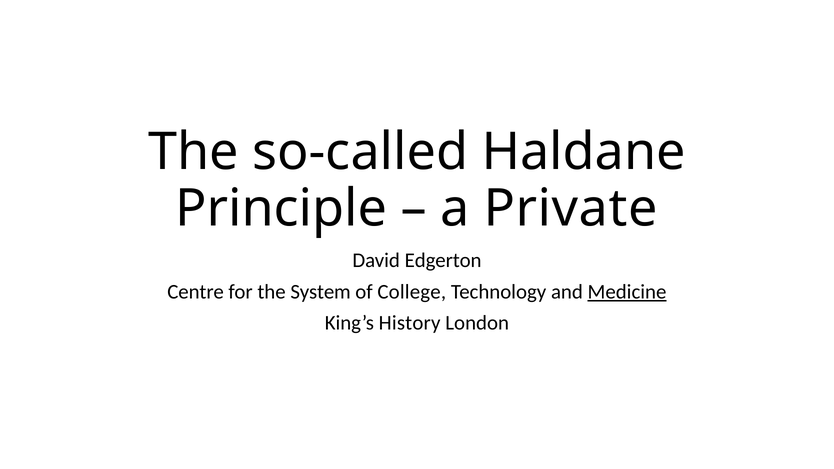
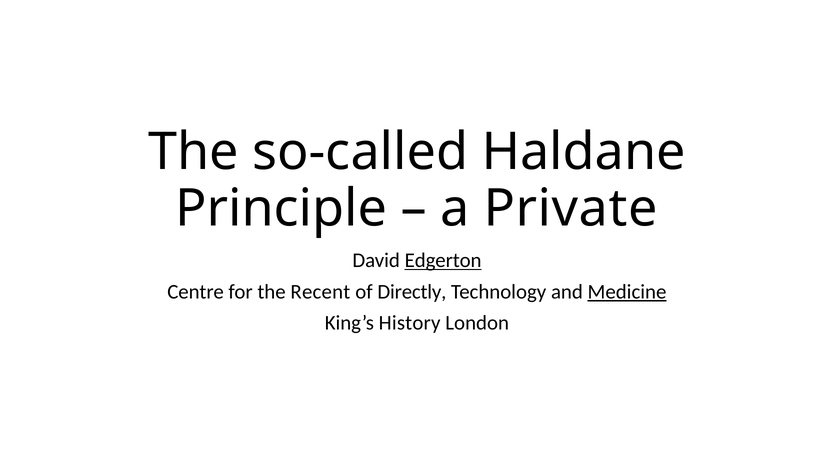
Edgerton underline: none -> present (443, 261)
System: System -> Recent (320, 292)
College: College -> Directly (412, 292)
